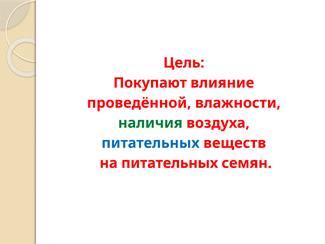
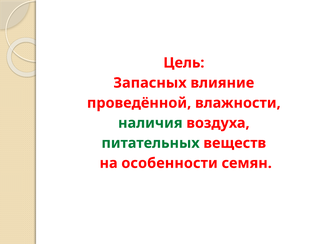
Покупают: Покупают -> Запасных (150, 83)
питательных colour: blue -> green (151, 143)
на питательных: питательных -> особенности (170, 163)
